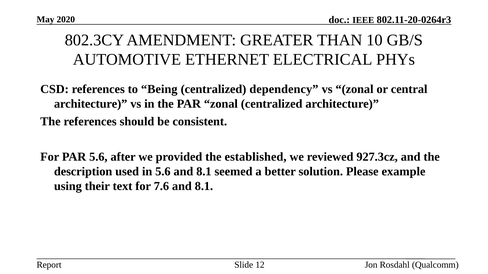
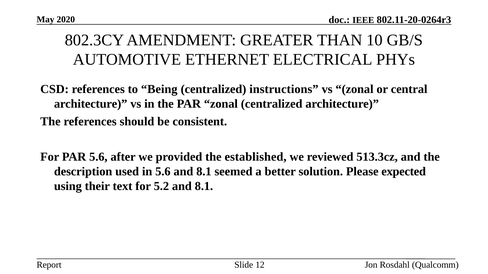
dependency: dependency -> instructions (284, 89)
927.3cz: 927.3cz -> 513.3cz (377, 157)
example: example -> expected (404, 172)
7.6: 7.6 -> 5.2 (161, 186)
